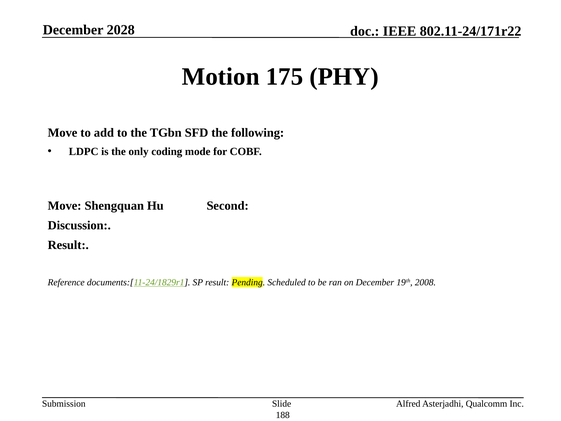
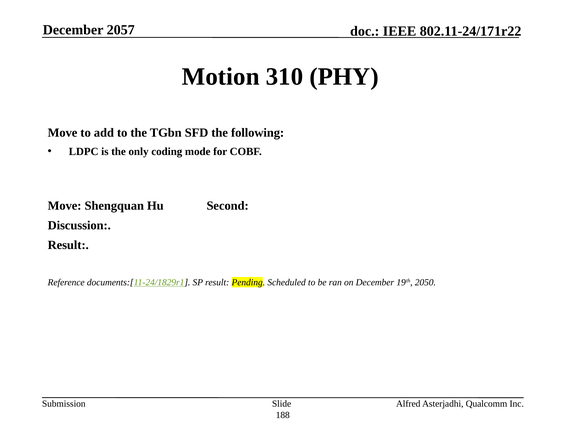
2028: 2028 -> 2057 (121, 30)
175: 175 -> 310 (284, 76)
2008: 2008 -> 2050 (425, 282)
